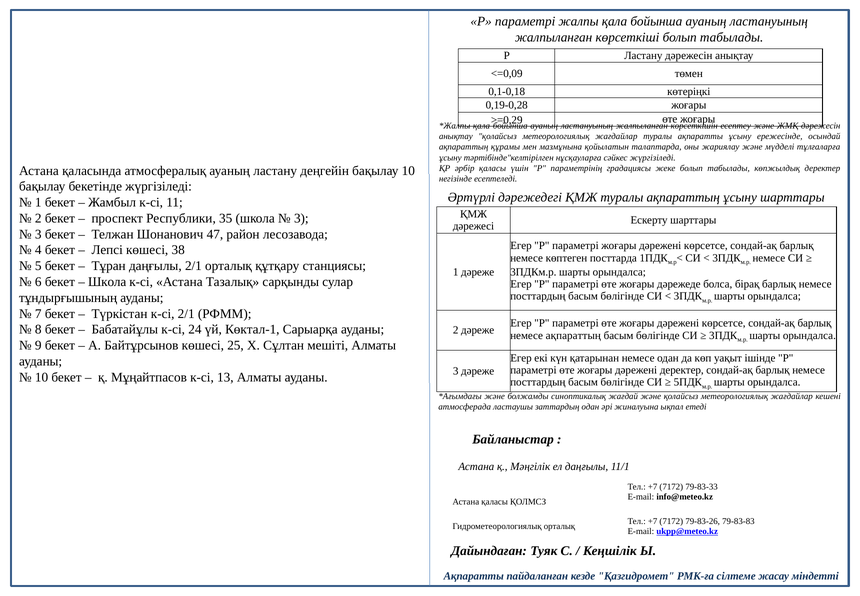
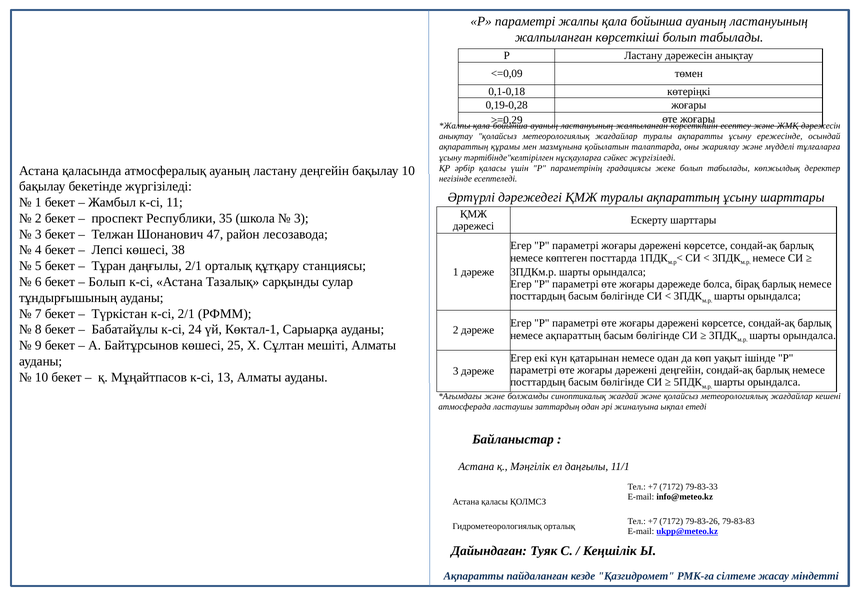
Школа: Школа -> Болып (107, 282)
дәрежені деректер: деректер -> деңгейін (682, 370)
